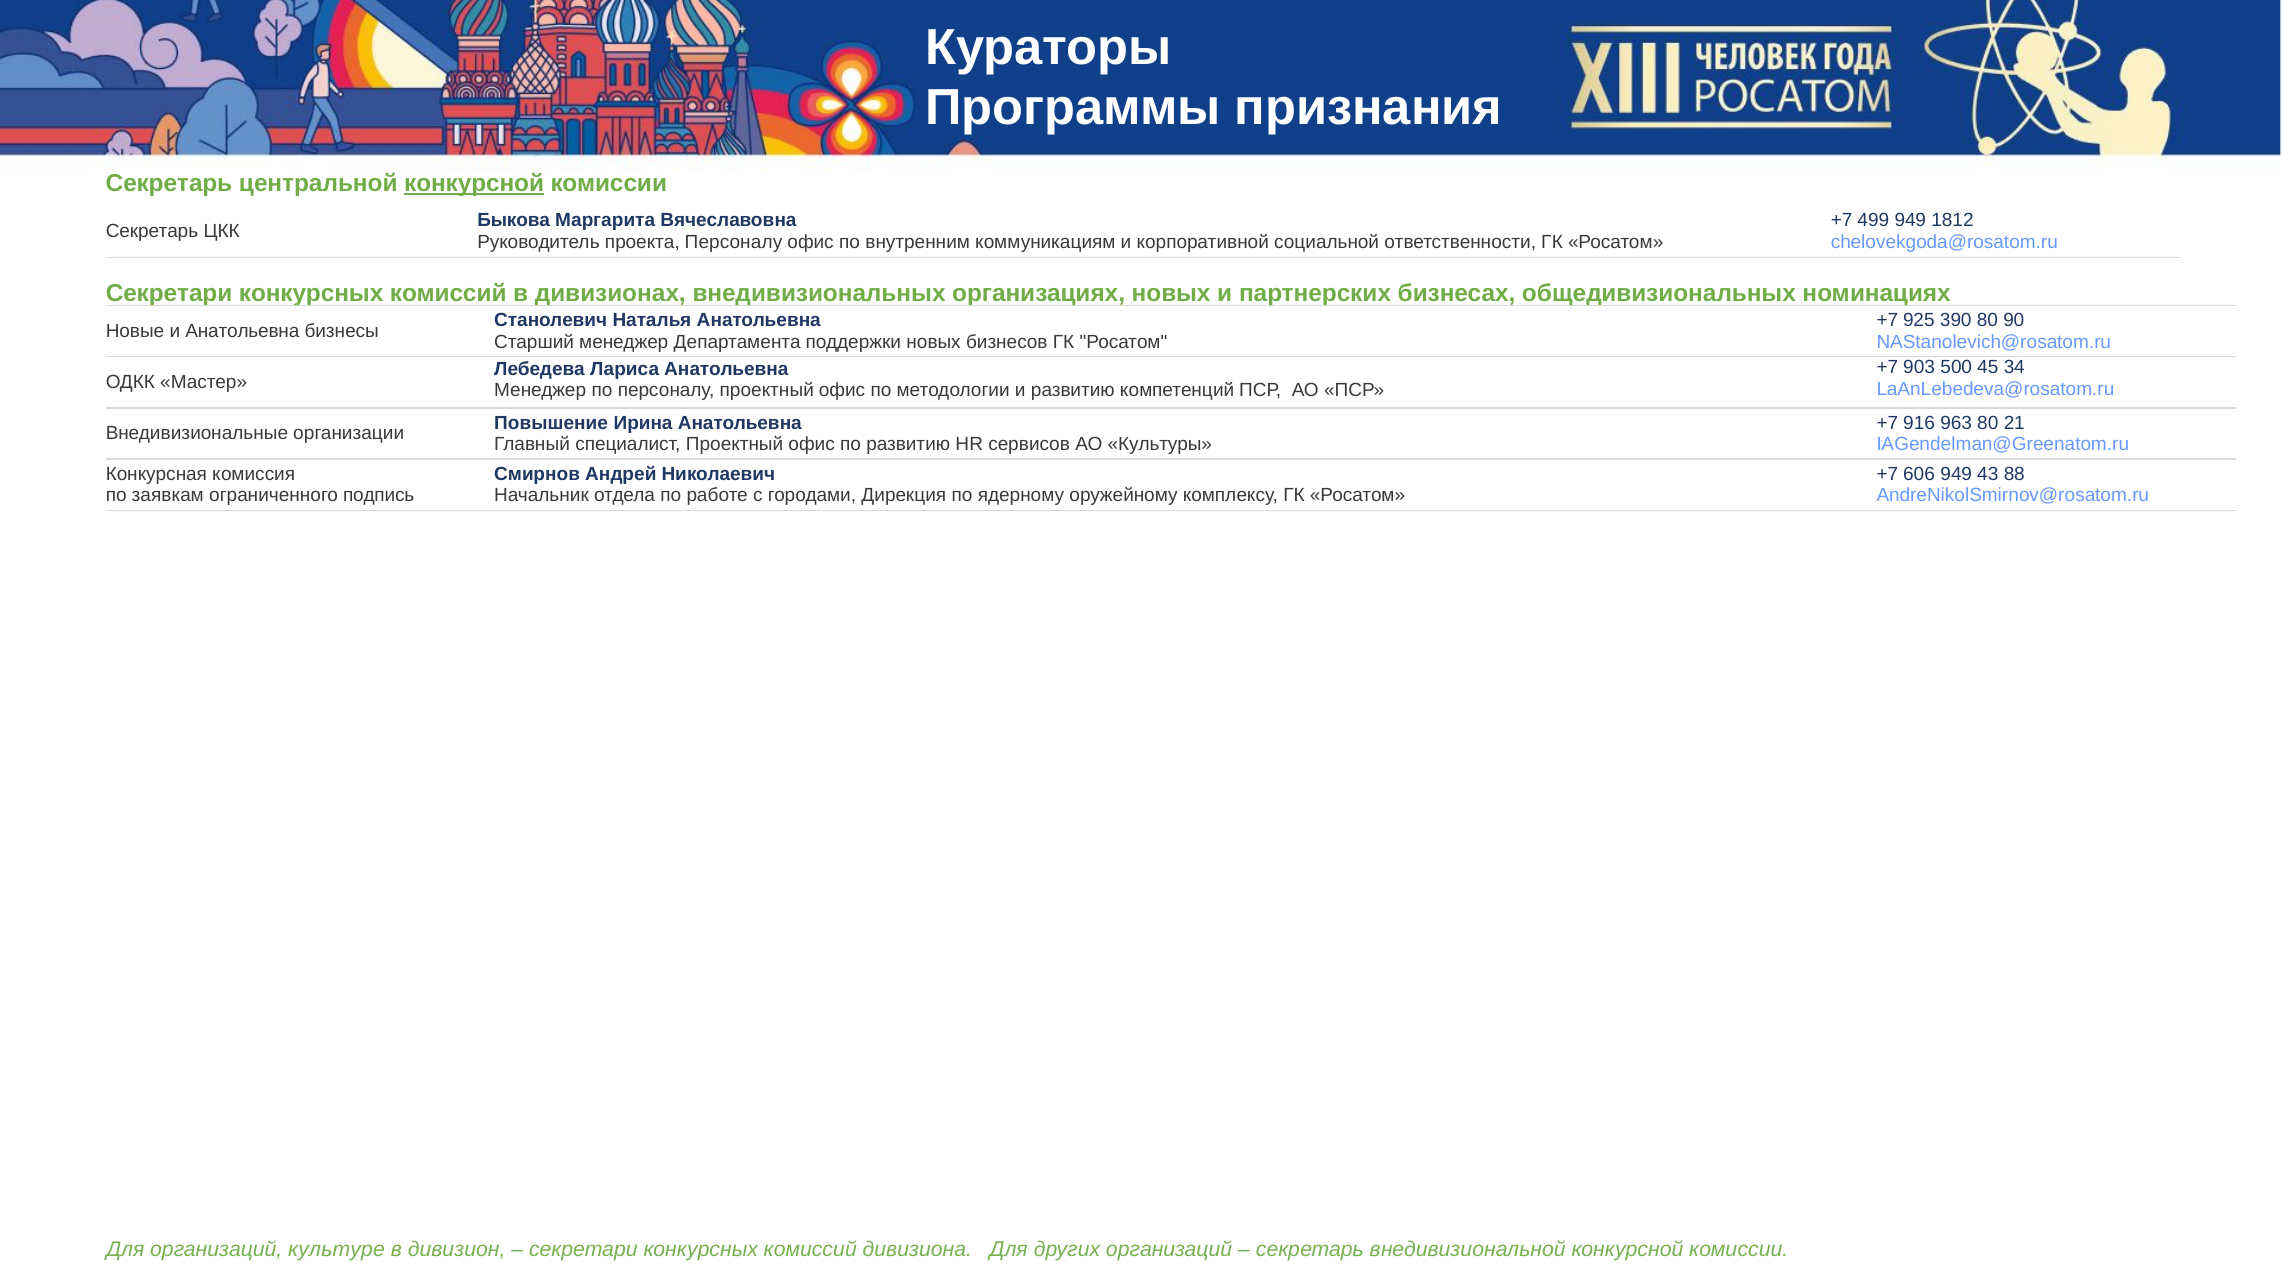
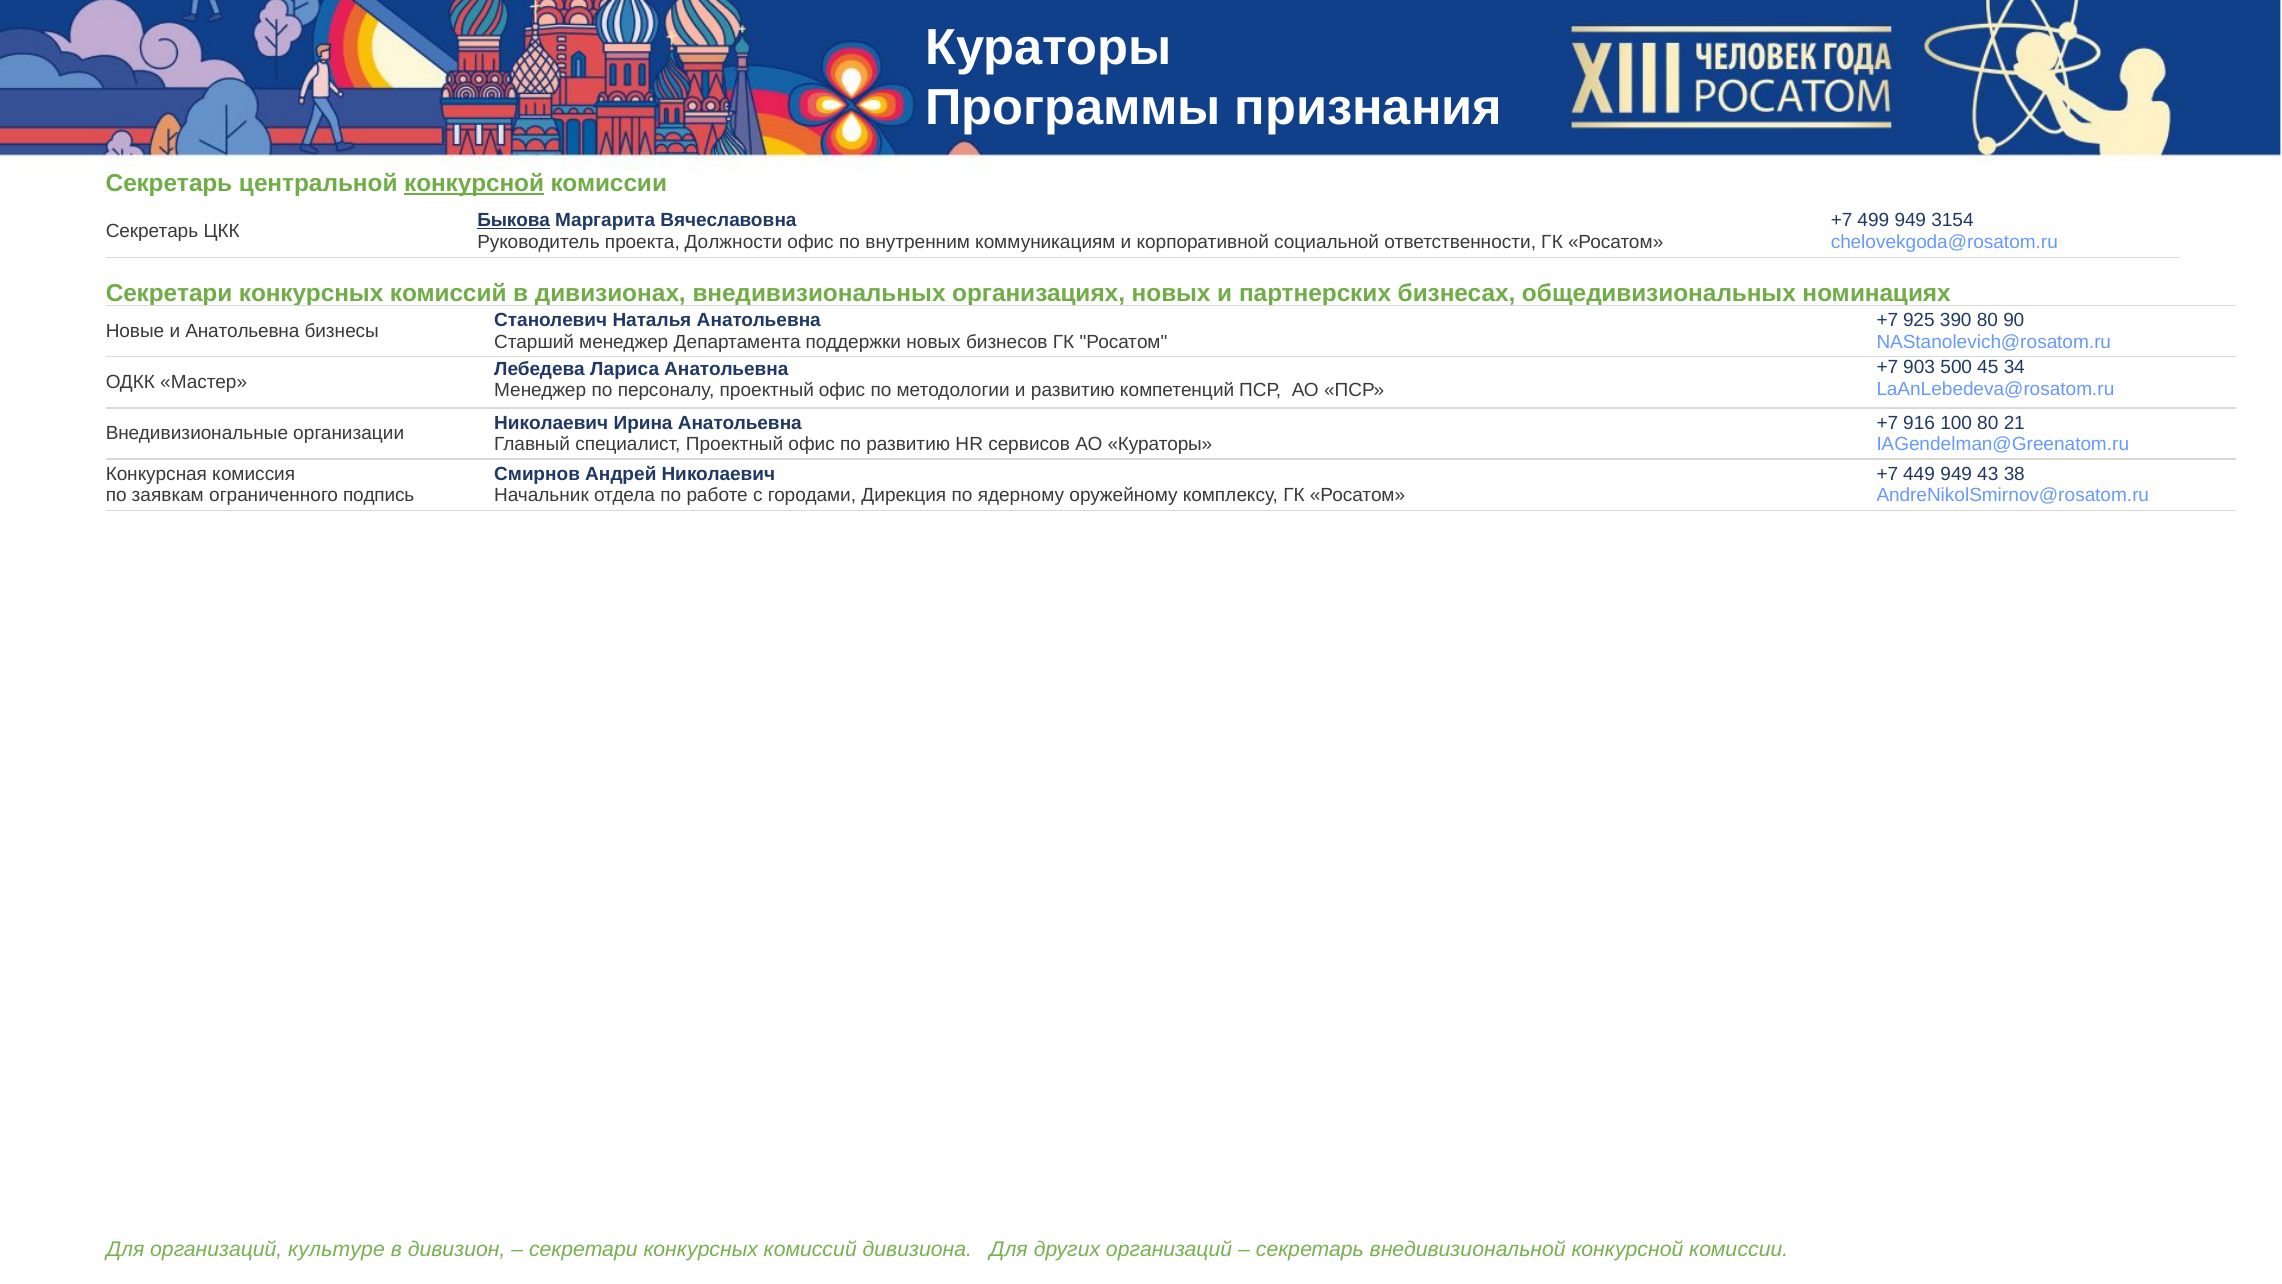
Быкова underline: none -> present (514, 220)
1812: 1812 -> 3154 (1953, 220)
проекта Персоналу: Персоналу -> Должности (734, 242)
Повышение: Повышение -> Николаевич (551, 423)
963: 963 -> 100 (1956, 423)
АО Культуры: Культуры -> Кураторы (1160, 444)
606: 606 -> 449 (1919, 474)
88: 88 -> 38 (2014, 474)
